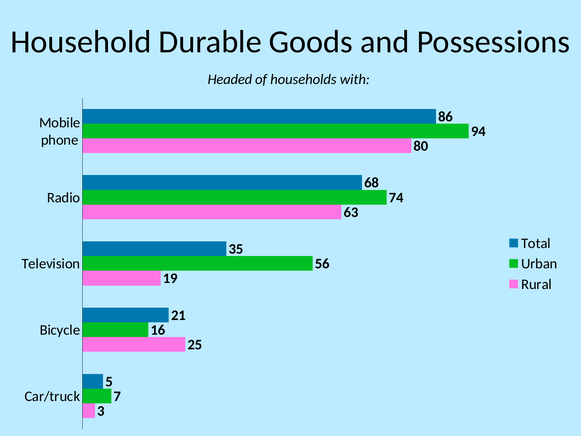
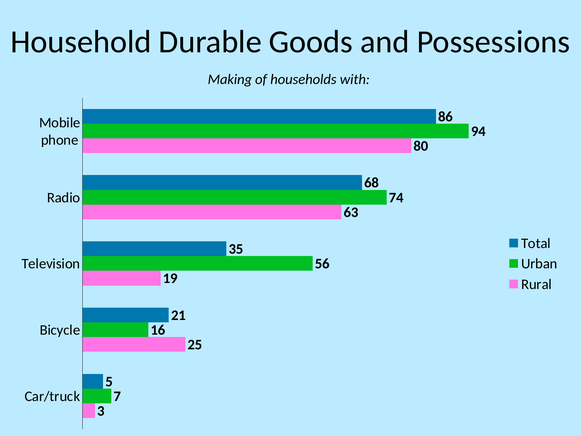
Headed: Headed -> Making (230, 79)
